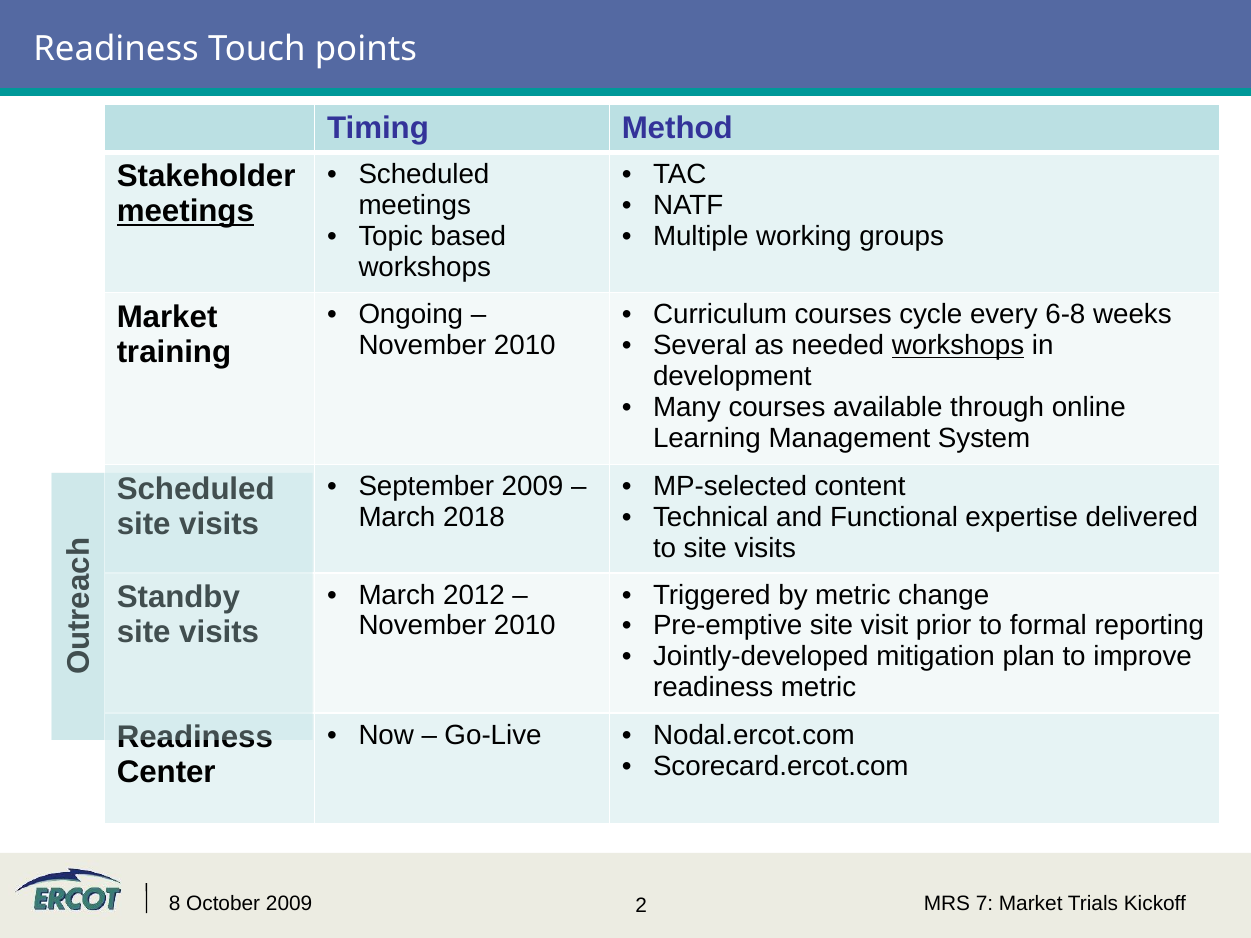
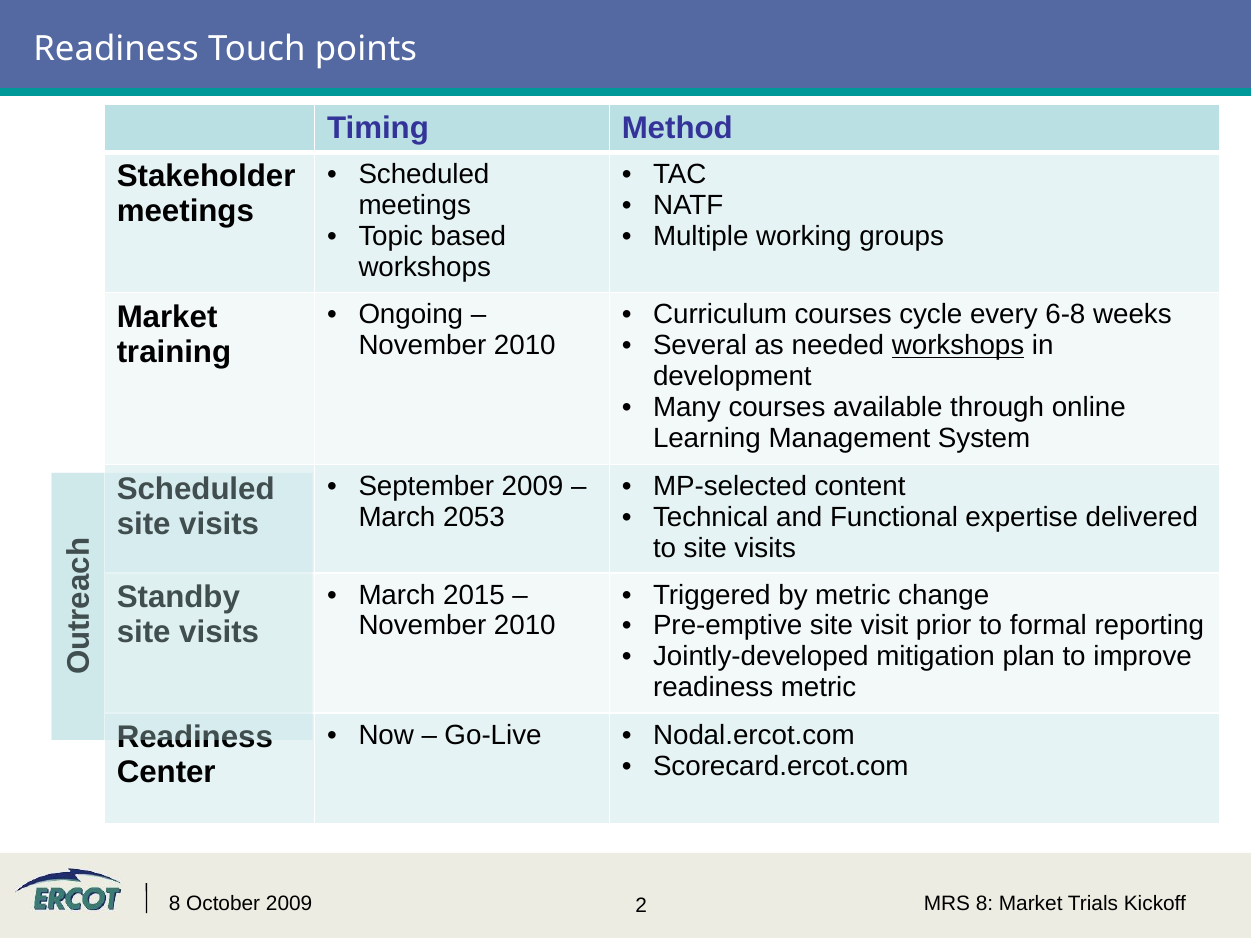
meetings underline: present -> none (185, 212)
2018: 2018 -> 2053 (474, 518)
2012: 2012 -> 2015 (474, 595)
MRS 7: 7 -> 8 (984, 904)
